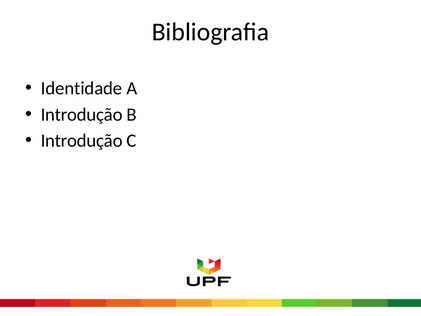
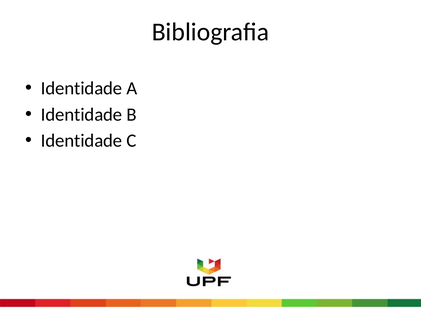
Introdução: Introdução -> Identidade (82, 114)
Introdução: Introdução -> Identidade (82, 141)
